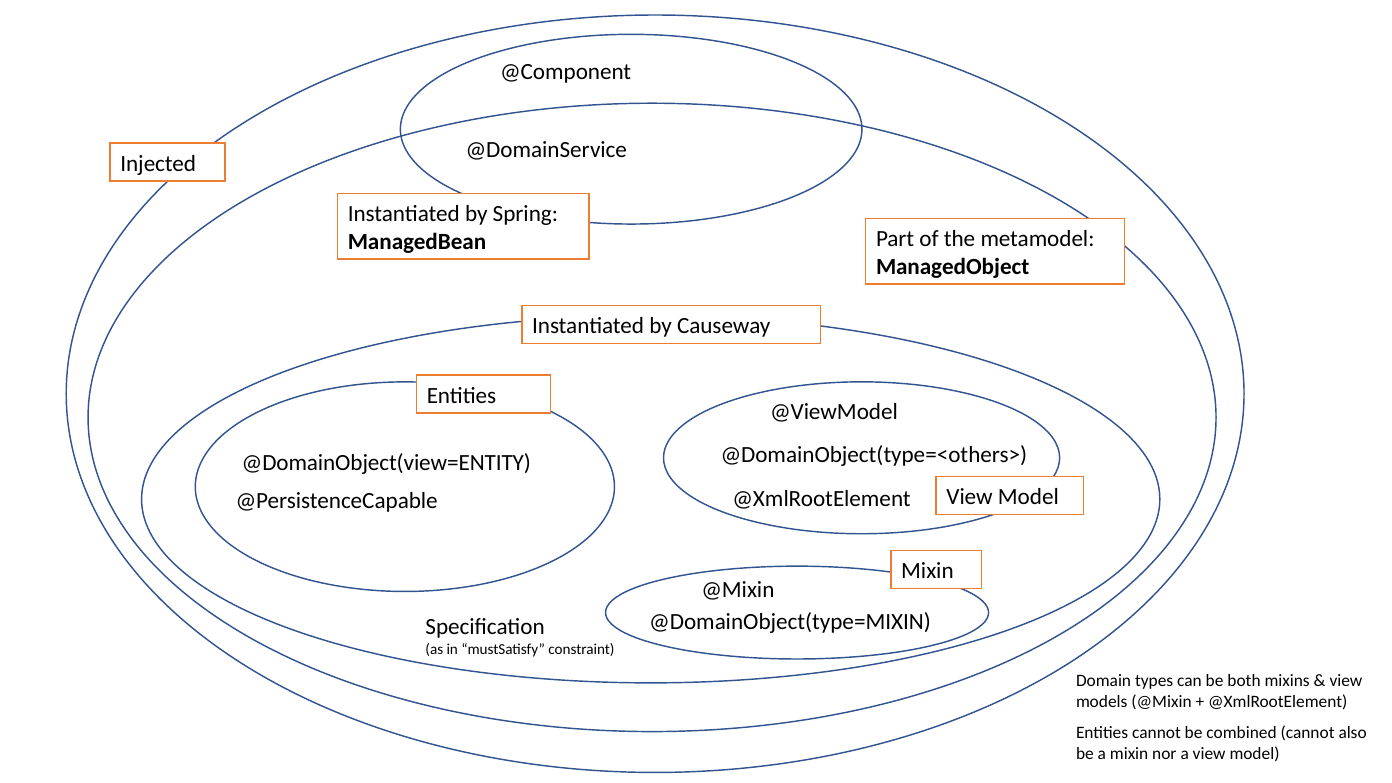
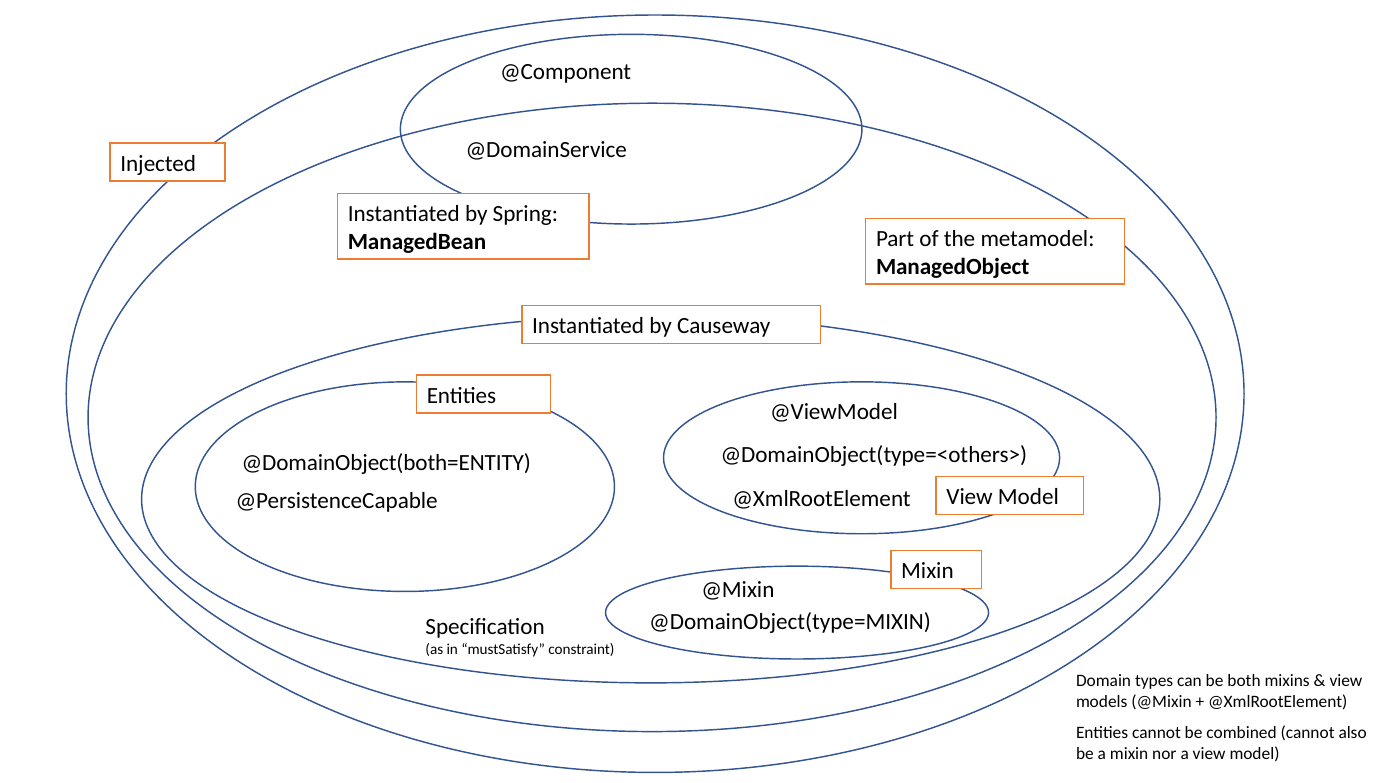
@DomainObject(view=ENTITY: @DomainObject(view=ENTITY -> @DomainObject(both=ENTITY (386, 462)
